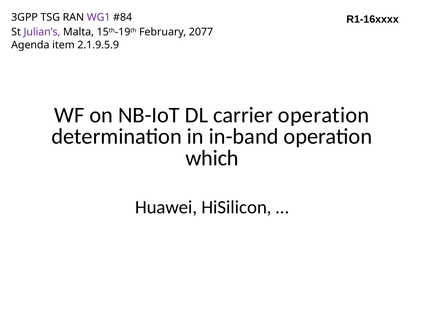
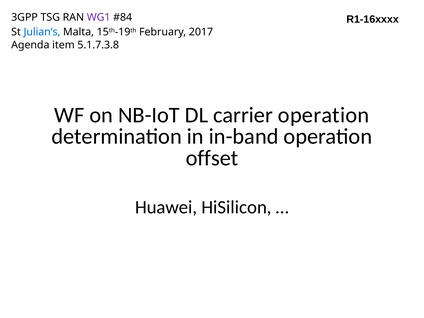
Julian’s colour: purple -> blue (42, 32)
2077: 2077 -> 2017 (201, 32)
2.1.9.5.9: 2.1.9.5.9 -> 5.1.7.3.8 (98, 45)
which: which -> offset (212, 158)
